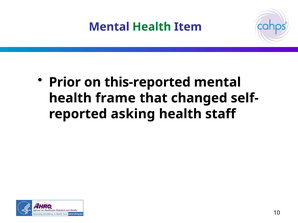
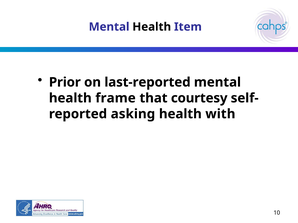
Health colour: green -> black (152, 27)
this-reported: this-reported -> last-reported (147, 82)
changed: changed -> courtesy (199, 98)
staff: staff -> with (220, 114)
